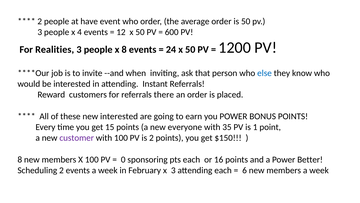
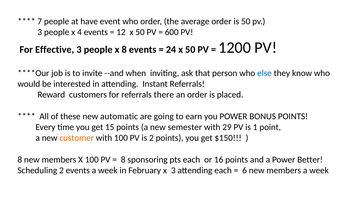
2: 2 -> 7 (40, 21)
Realities: Realities -> Effective (55, 50)
new interested: interested -> automatic (119, 116)
everyone: everyone -> semester (185, 127)
35: 35 -> 29 (227, 127)
customer colour: purple -> orange (77, 138)
0: 0 -> 8 (123, 159)
